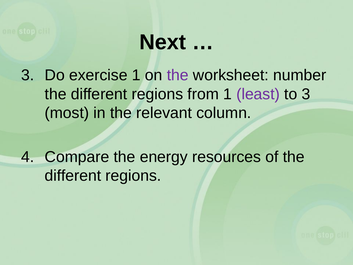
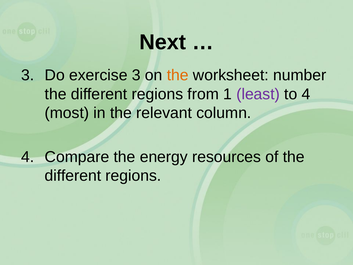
exercise 1: 1 -> 3 (136, 75)
the colour: purple -> orange (178, 75)
to 3: 3 -> 4 (306, 94)
